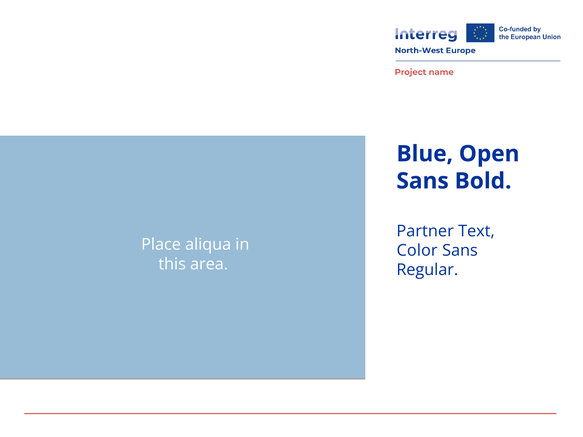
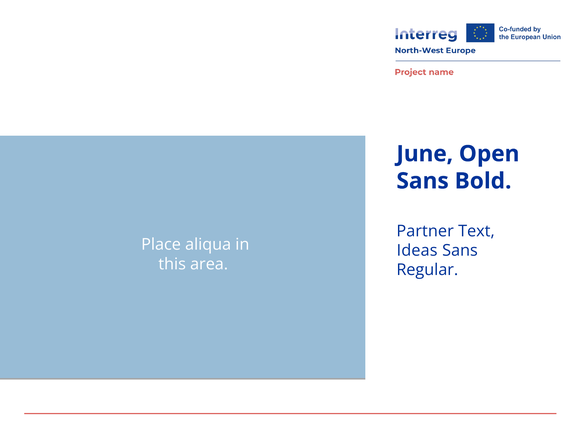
Blue: Blue -> June (425, 154)
Color: Color -> Ideas (417, 251)
